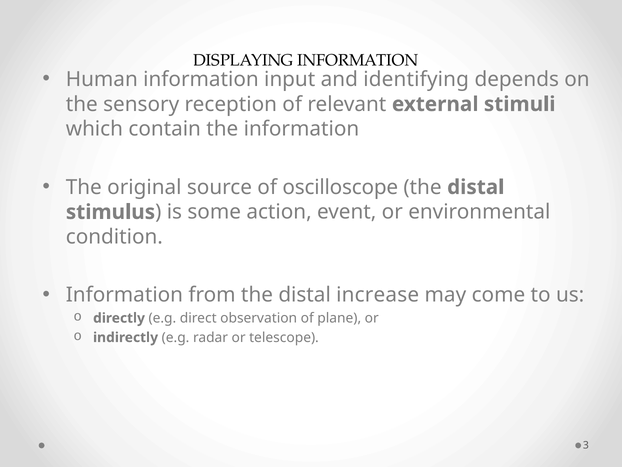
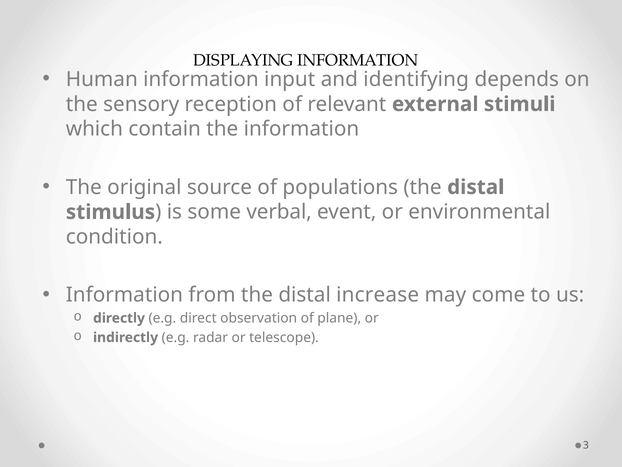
oscilloscope: oscilloscope -> populations (340, 187)
action: action -> verbal (279, 212)
